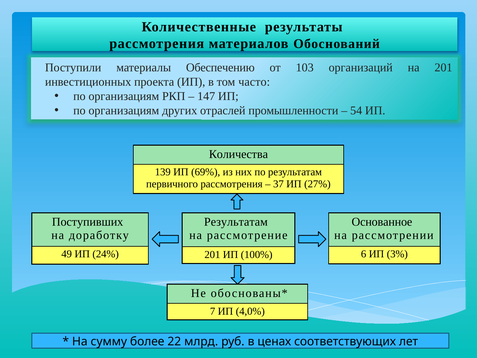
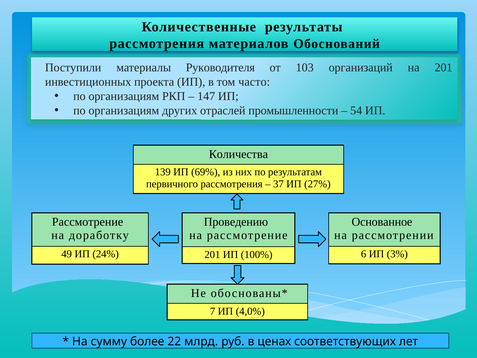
Обеспечению: Обеспечению -> Руководителя (220, 68)
Поступивших: Поступивших -> Рассмотрение (88, 222)
Результатам: Результатам -> Проведению (236, 222)
